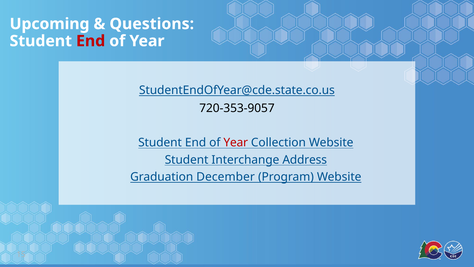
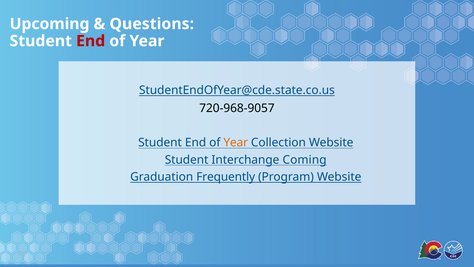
720-353-9057: 720-353-9057 -> 720-968-9057 (237, 108)
Year colour: red -> orange (236, 143)
Address: Address -> Coming (305, 160)
December: December -> Frequently (226, 177)
